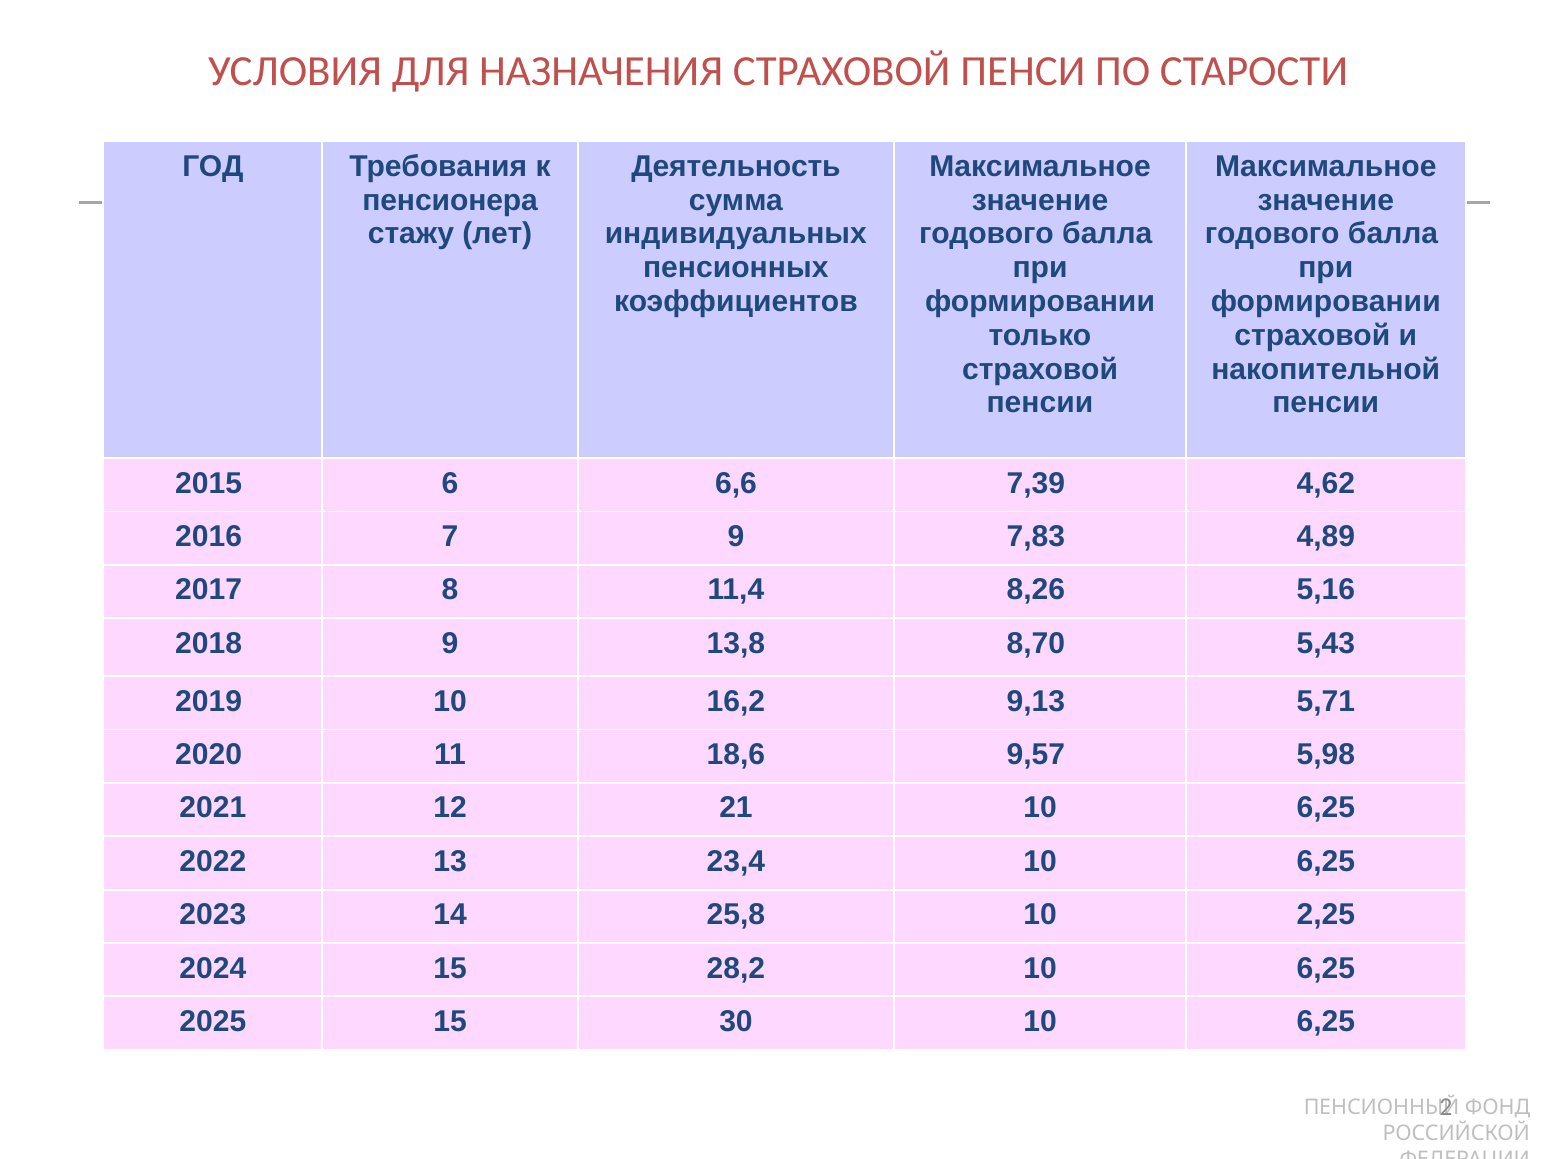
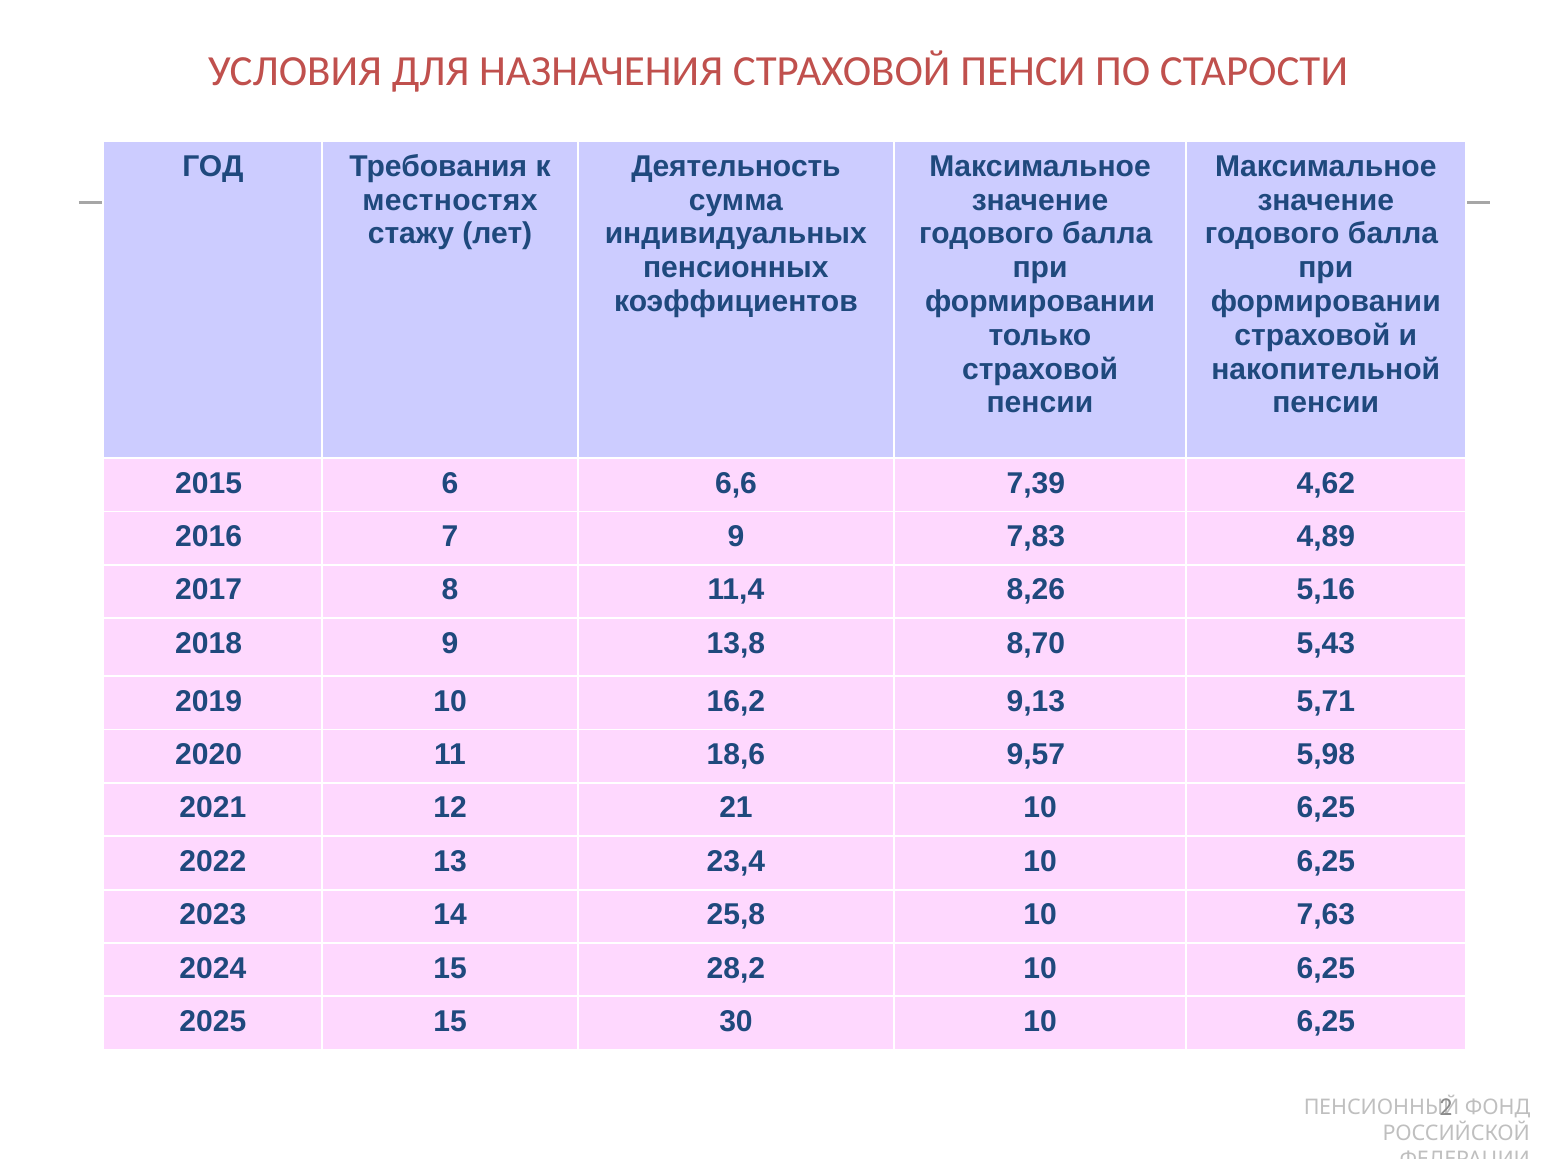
пенсионера: пенсионера -> местностях (450, 200)
2,25: 2,25 -> 7,63 (1326, 915)
